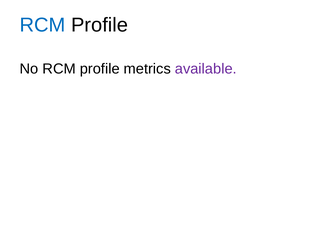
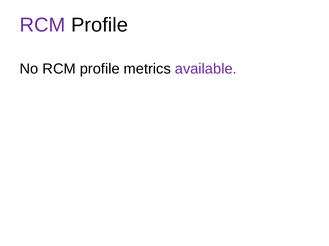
RCM colour: blue -> purple (43, 25)
